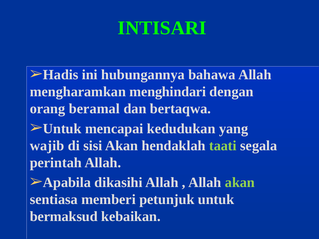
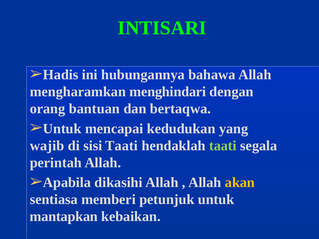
beramal: beramal -> bantuan (94, 109)
sisi Akan: Akan -> Taati (121, 146)
akan colour: light green -> yellow (240, 183)
bermaksud: bermaksud -> mantapkan (64, 217)
